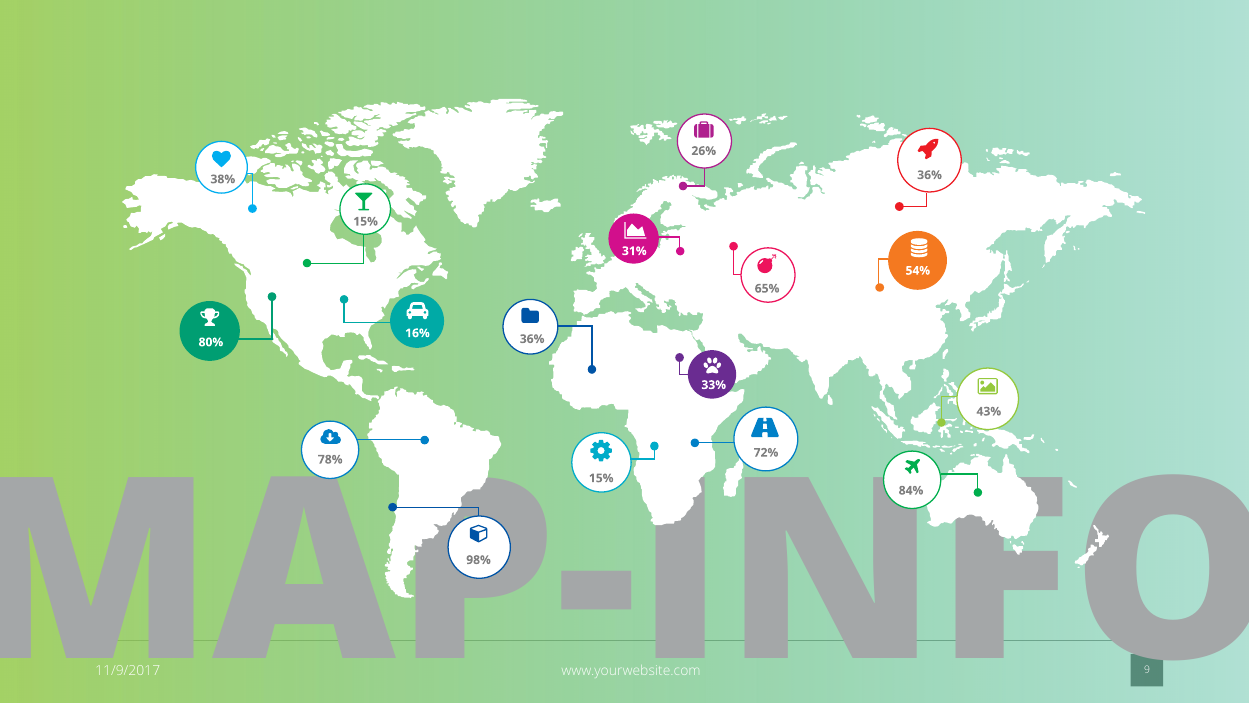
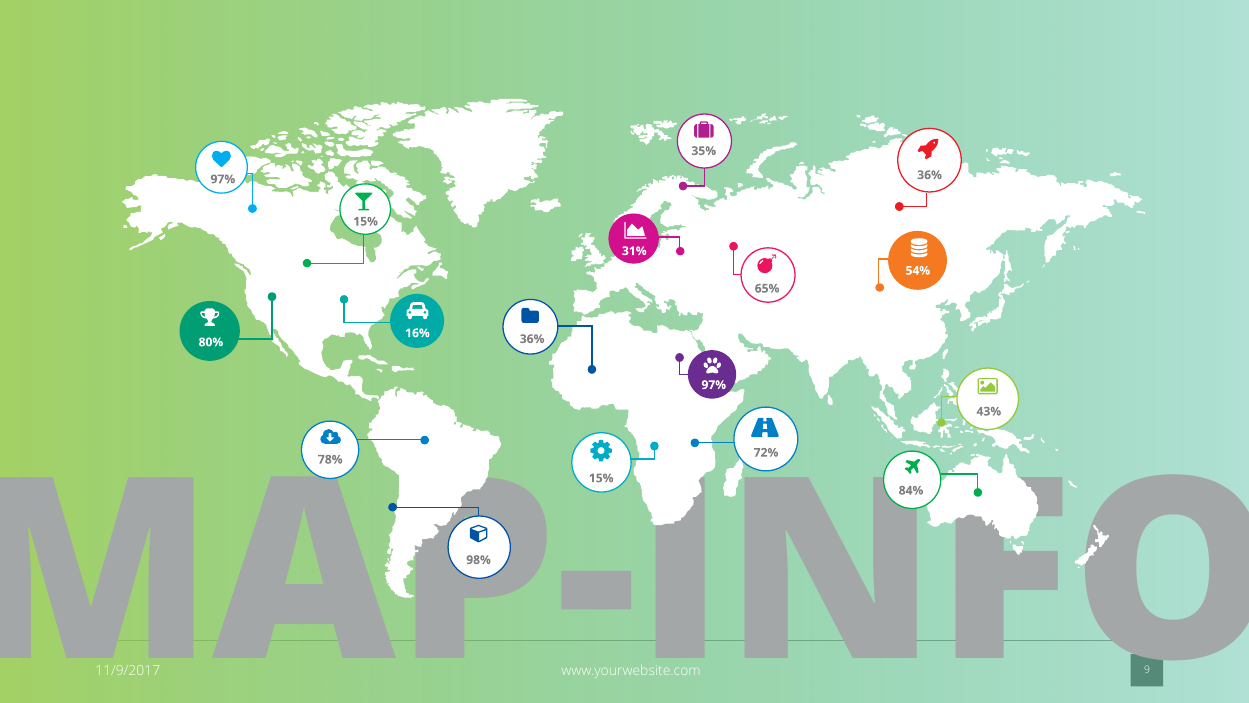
26%: 26% -> 35% (704, 151)
38%: 38% -> 97% (223, 179)
33%: 33% -> 97% (714, 385)
